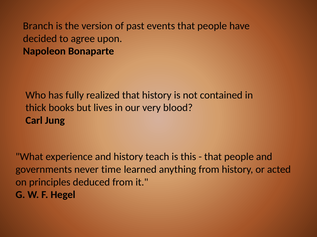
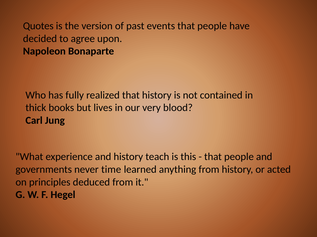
Branch: Branch -> Quotes (38, 26)
